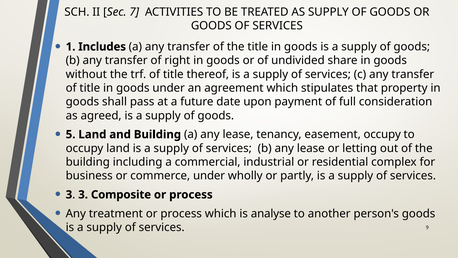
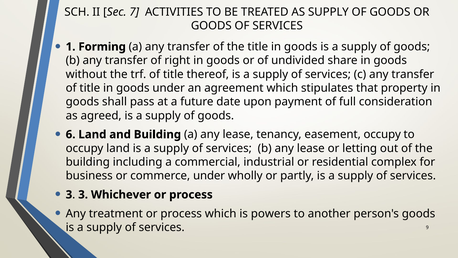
Includes: Includes -> Forming (102, 47)
5: 5 -> 6 (71, 134)
Composite: Composite -> Whichever (121, 194)
analyse: analyse -> powers (271, 213)
